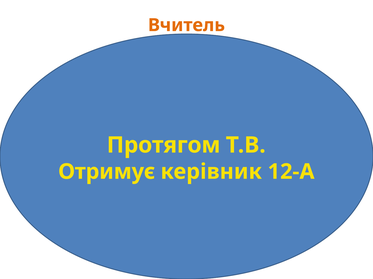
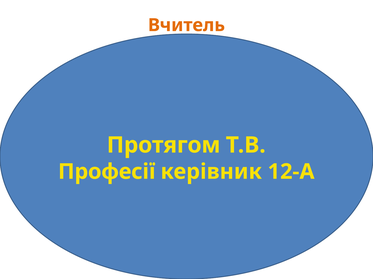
Отримує: Отримує -> Професії (107, 172)
